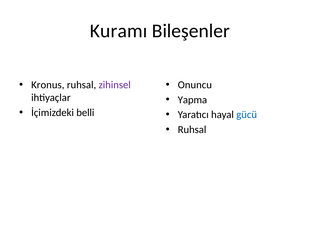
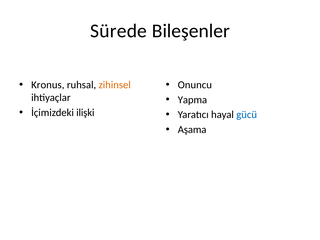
Kuramı: Kuramı -> Sürede (119, 31)
zihinsel colour: purple -> orange (115, 85)
belli: belli -> ilişki (85, 113)
Ruhsal: Ruhsal -> Aşama (192, 130)
